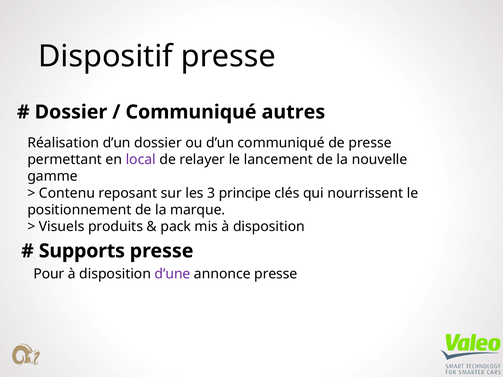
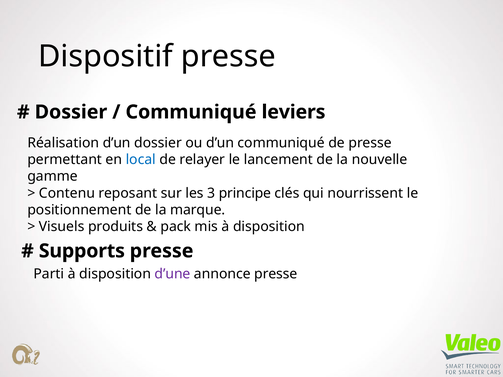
autres: autres -> leviers (294, 112)
local colour: purple -> blue (141, 160)
Pour: Pour -> Parti (49, 274)
